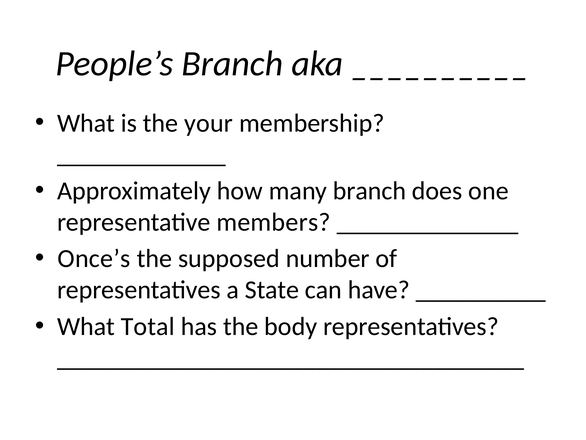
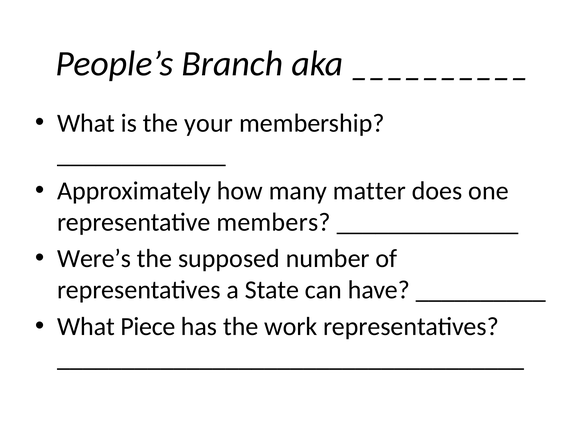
many branch: branch -> matter (369, 191)
Once’s: Once’s -> Were’s (94, 258)
Total: Total -> Piece (148, 326)
body: body -> work (291, 326)
